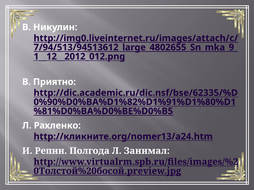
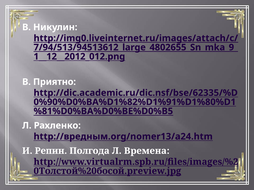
http://кликните.org/nomer13/a24.htm: http://кликните.org/nomer13/a24.htm -> http://вредным.org/nomer13/a24.htm (123, 137)
Занимал: Занимал -> Времена (147, 151)
